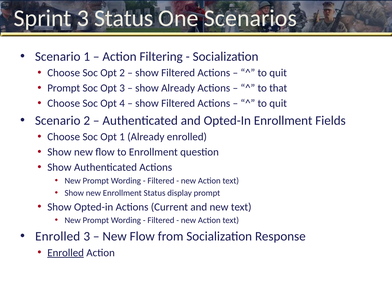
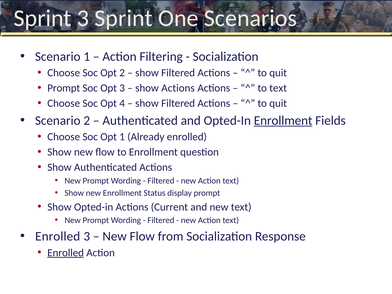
3 Status: Status -> Sprint (124, 18)
show Already: Already -> Actions (178, 88)
to that: that -> text (278, 88)
Enrollment underline: none -> present (283, 120)
